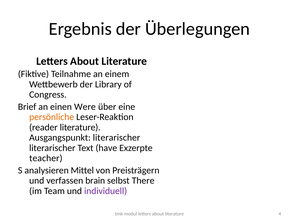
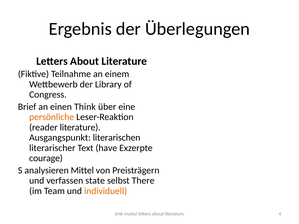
Were: Were -> Think (85, 107)
Ausgangspunkt literarischer: literarischer -> literarischen (117, 138)
teacher: teacher -> courage (46, 158)
brain: brain -> state (95, 181)
individuell colour: purple -> orange (106, 191)
